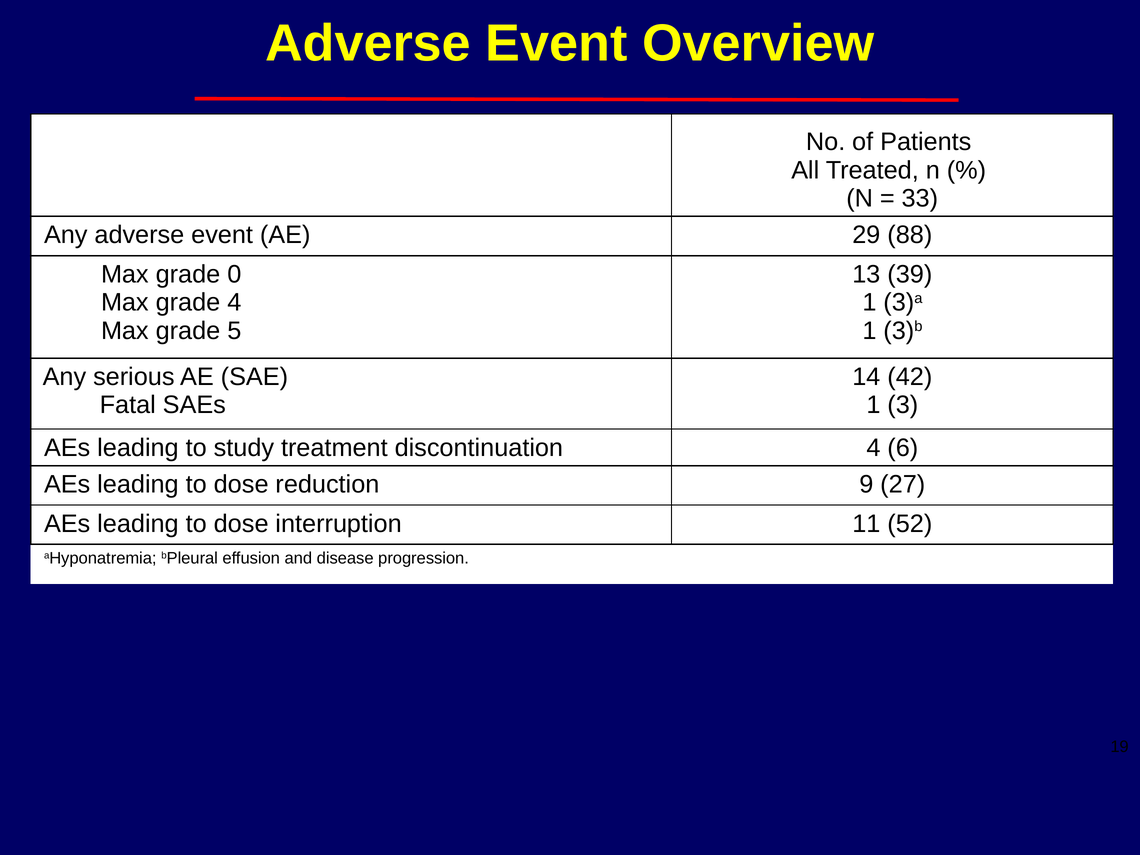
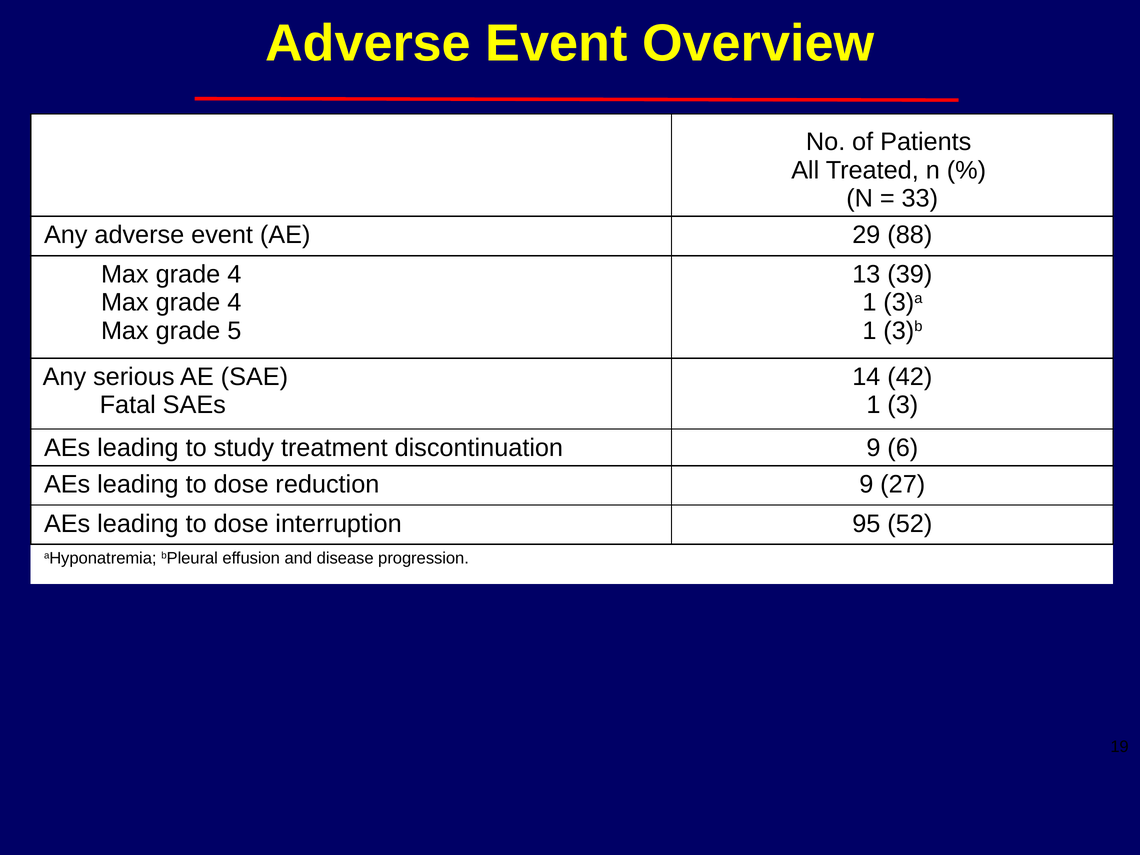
0: 0 -> 4 (234, 274)
discontinuation 4: 4 -> 9 (873, 448)
11: 11 -> 95 (866, 524)
